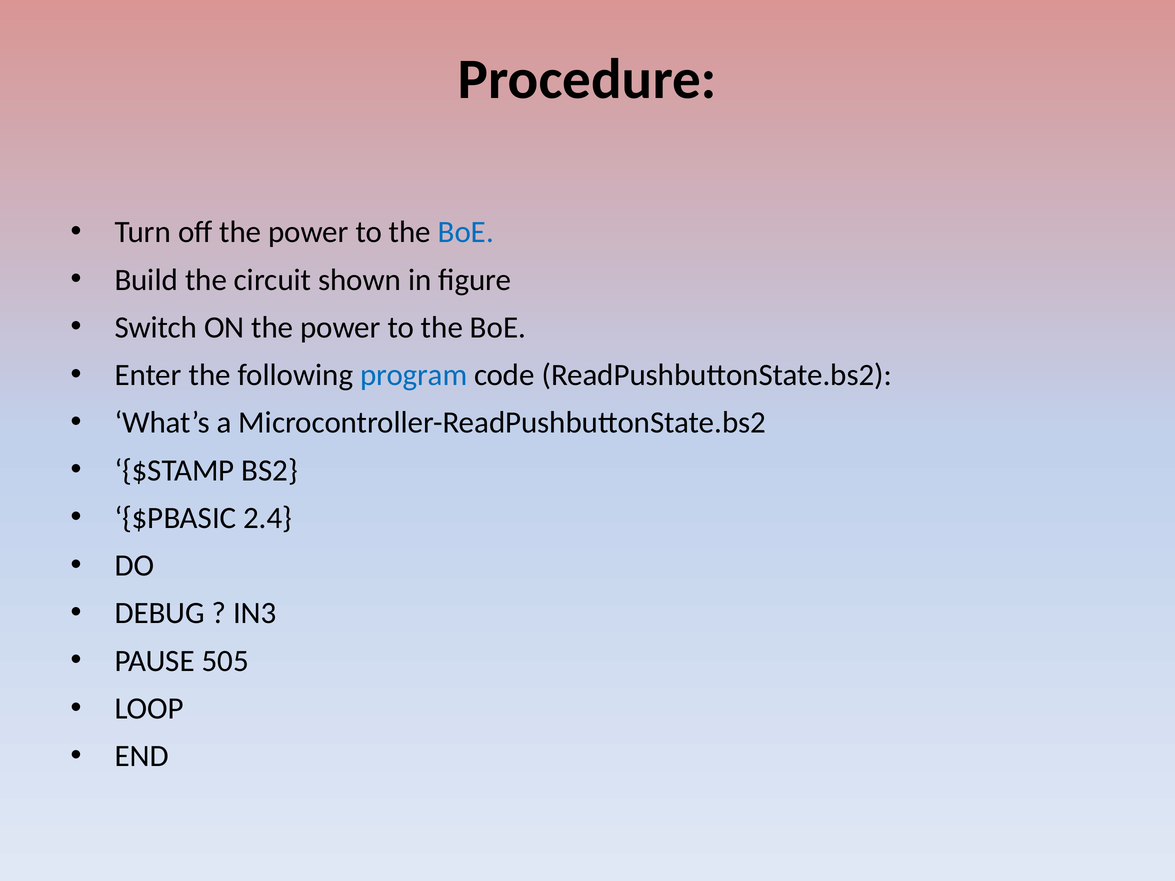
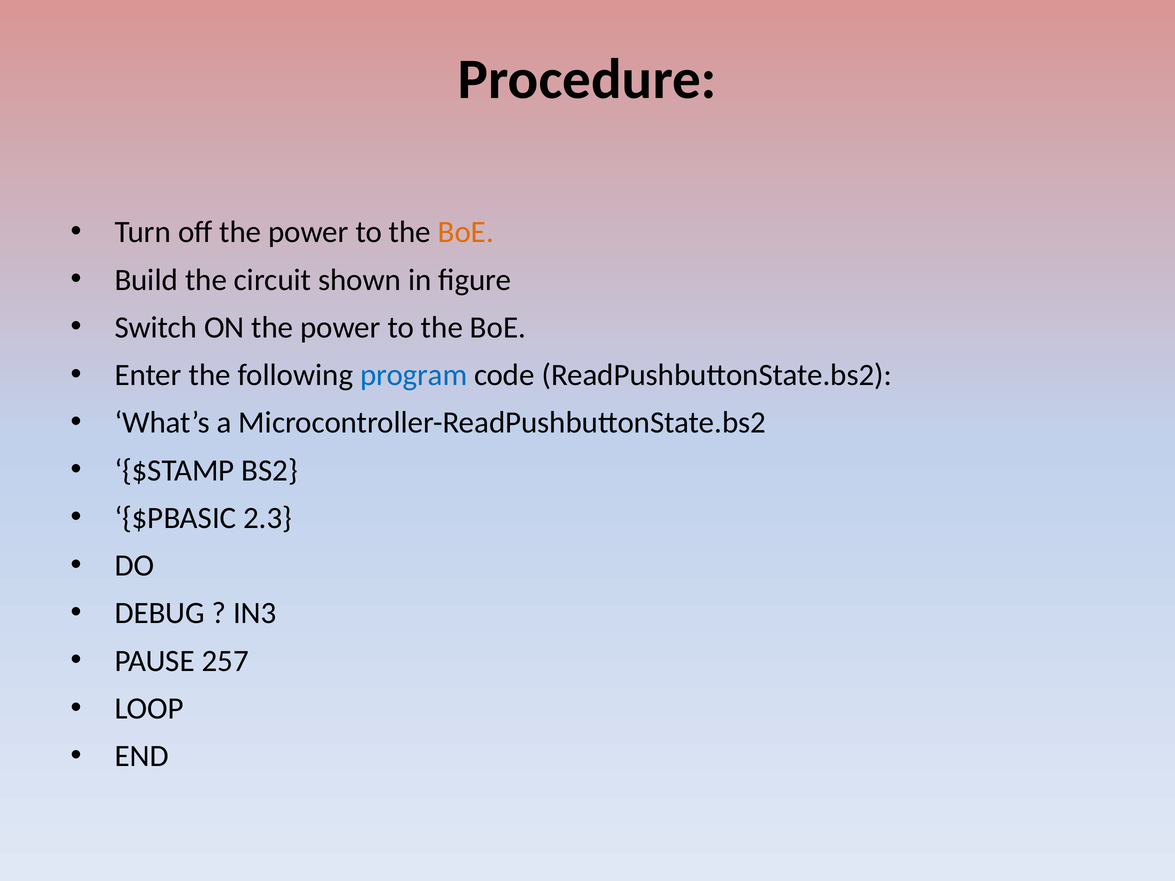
BoE colour: blue -> orange (466, 232)
2.4: 2.4 -> 2.3 (268, 518)
505: 505 -> 257 (225, 661)
